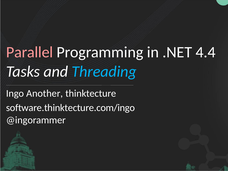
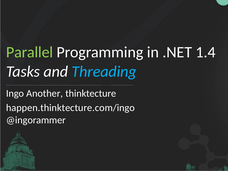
Parallel colour: pink -> light green (30, 52)
4.4: 4.4 -> 1.4 (206, 52)
software.thinktecture.com/ingo: software.thinktecture.com/ingo -> happen.thinktecture.com/ingo (70, 108)
